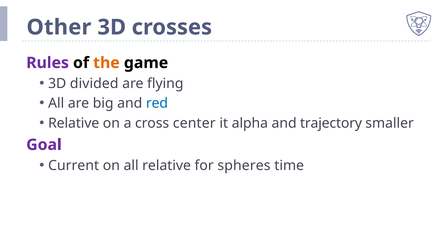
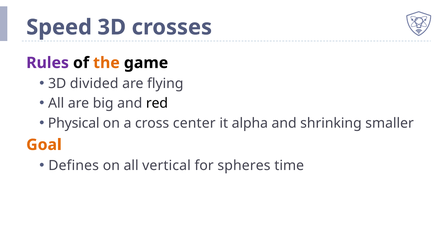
Other: Other -> Speed (59, 27)
red colour: blue -> black (157, 104)
Relative: Relative -> Physical (74, 123)
trajectory: trajectory -> shrinking (331, 123)
Goal colour: purple -> orange (44, 145)
Current: Current -> Defines (74, 166)
all relative: relative -> vertical (167, 166)
